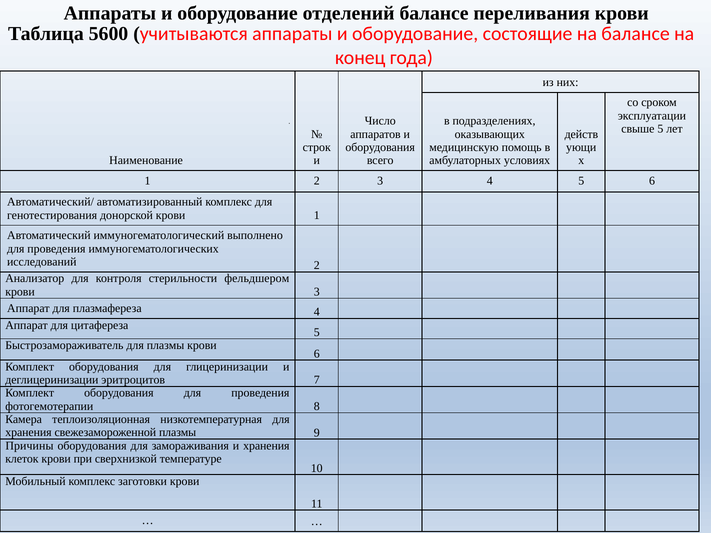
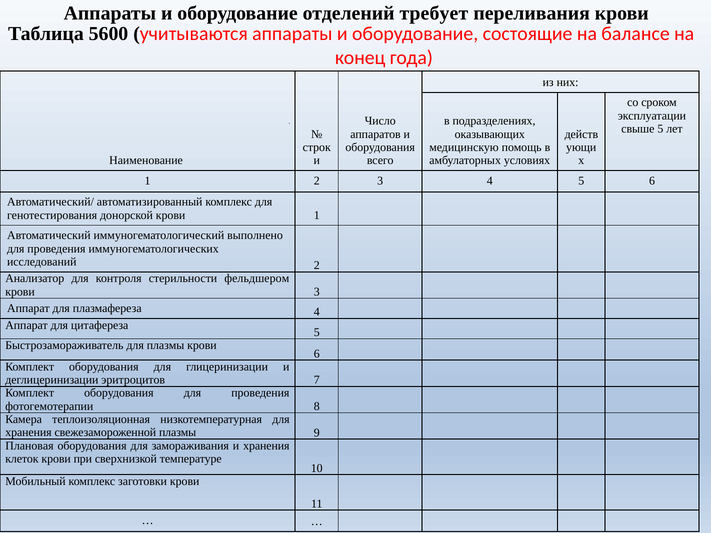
отделений балансе: балансе -> требует (434, 13)
Причины: Причины -> Плановая (29, 446)
